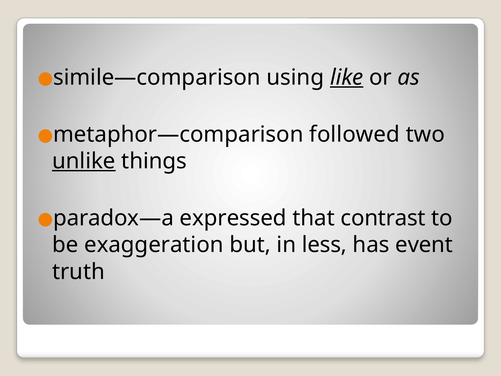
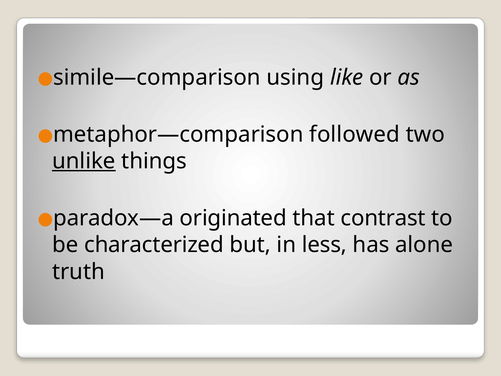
like underline: present -> none (347, 77)
expressed: expressed -> originated (233, 218)
exaggeration: exaggeration -> characterized (154, 245)
event: event -> alone (424, 245)
